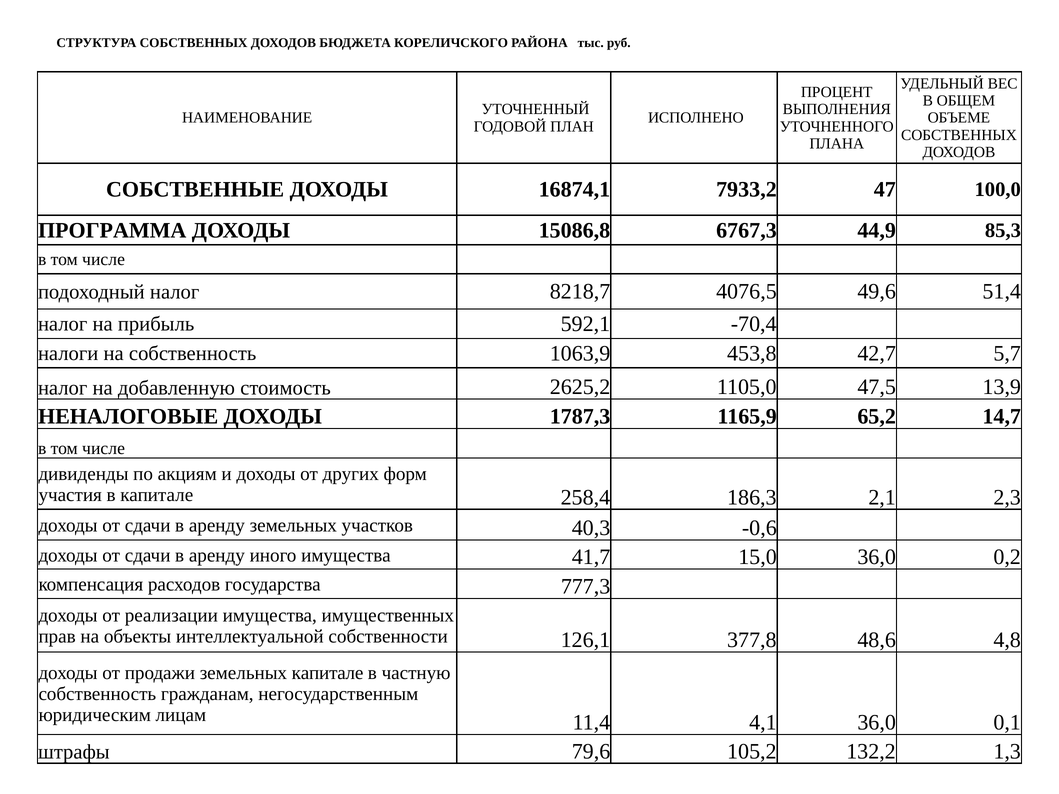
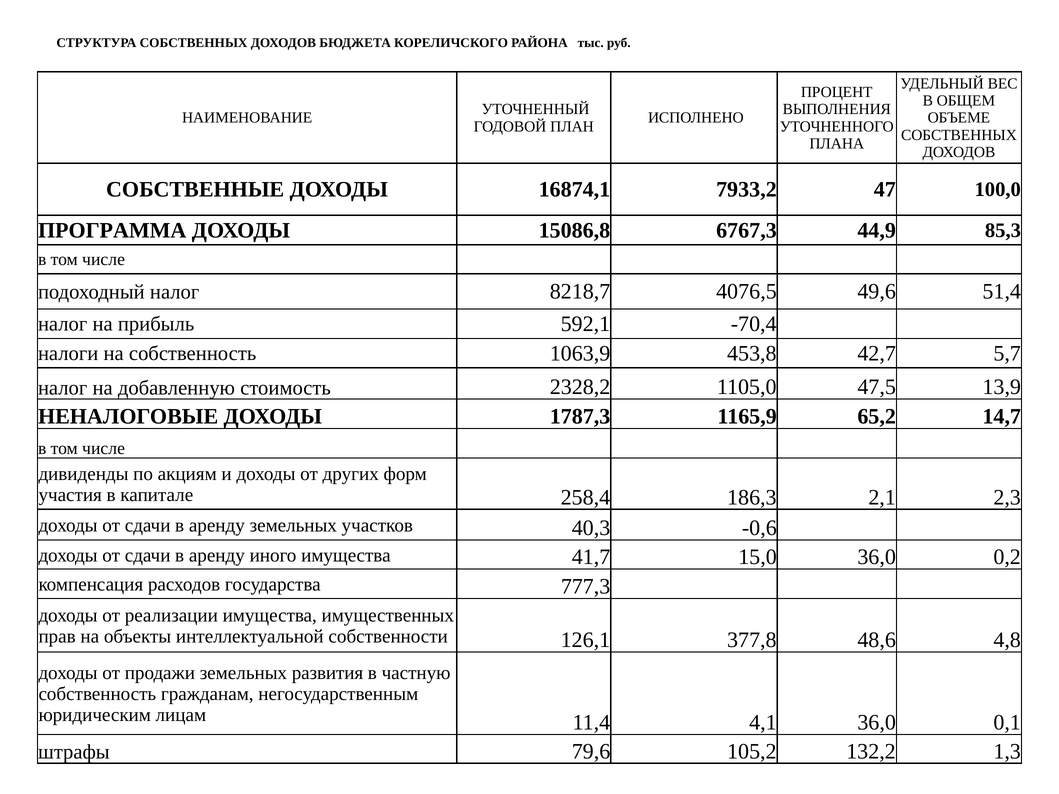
2625,2: 2625,2 -> 2328,2 (580, 387)
земельных капитале: капитале -> развития (328, 673)
